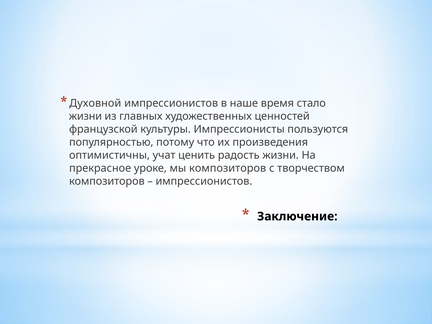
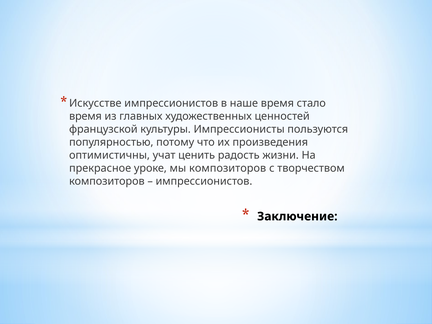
Духовной: Духовной -> Искусстве (95, 103)
жизни: жизни -> время (85, 116)
